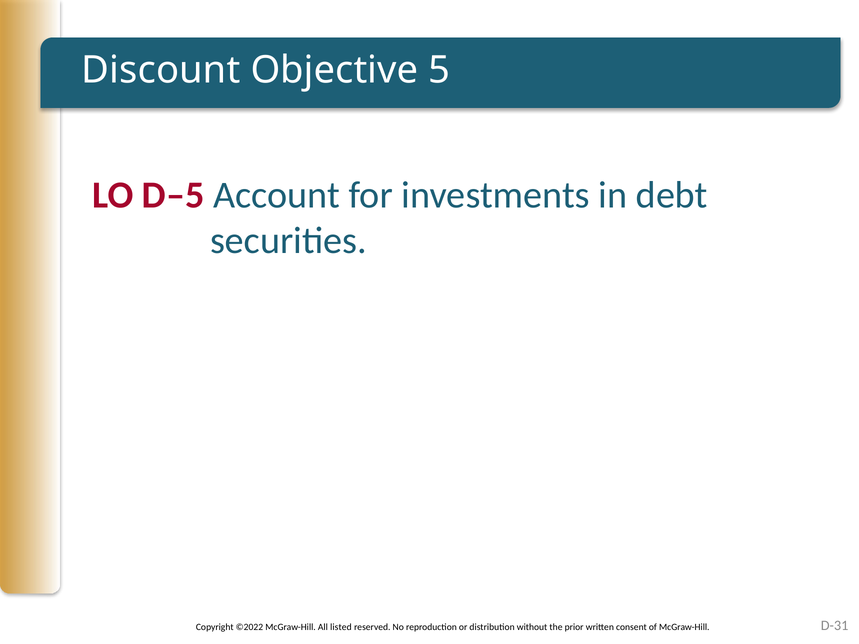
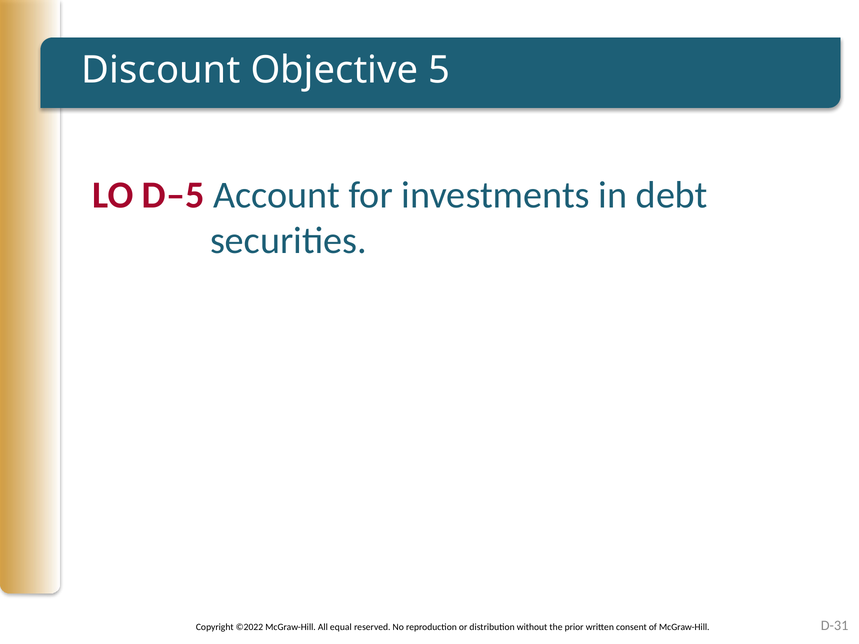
listed: listed -> equal (341, 627)
